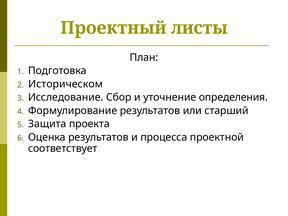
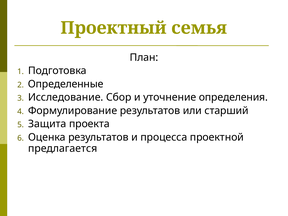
листы: листы -> семья (199, 28)
Историческом: Историческом -> Определенные (66, 84)
соответствует: соответствует -> предлагается (63, 148)
